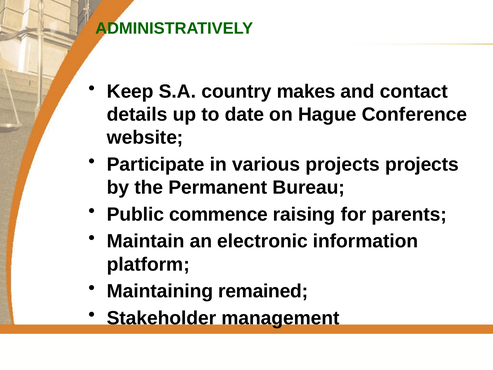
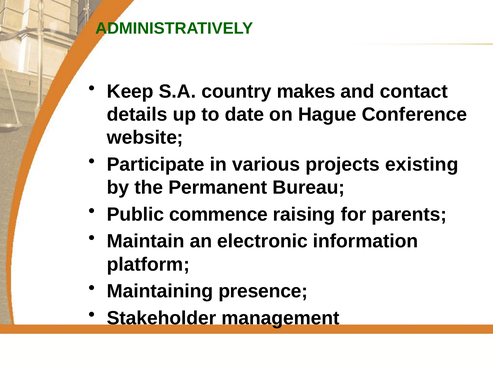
projects projects: projects -> existing (422, 164)
remained: remained -> presence (263, 291)
